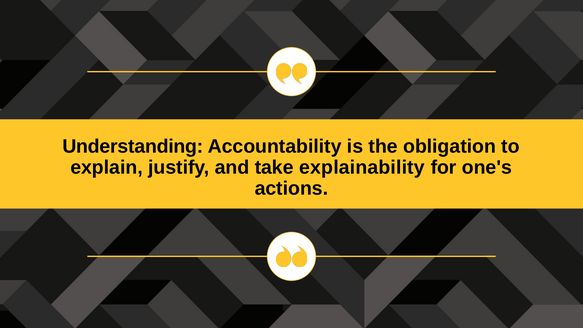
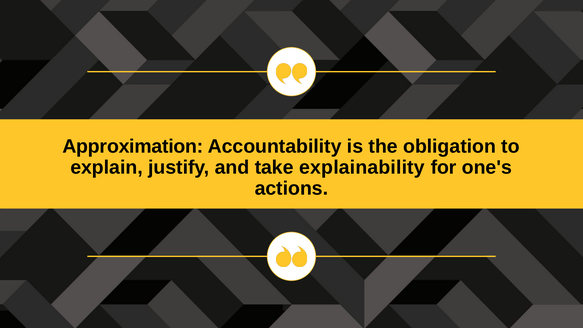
Understanding: Understanding -> Approximation (133, 146)
